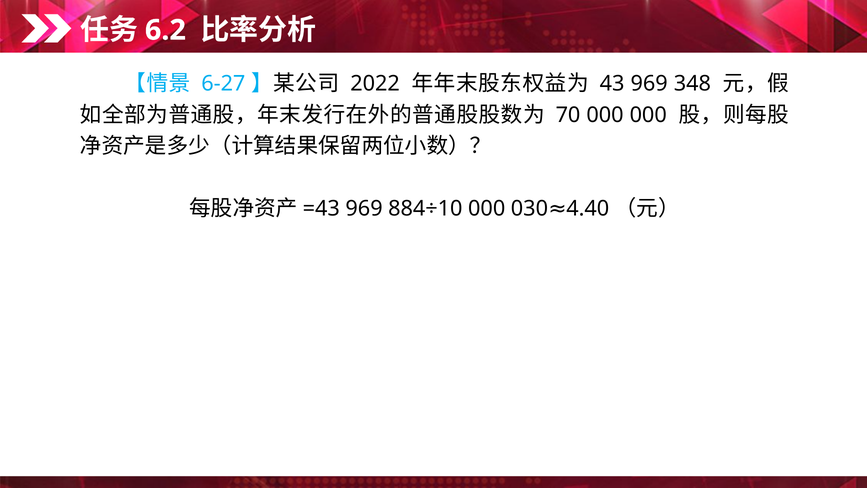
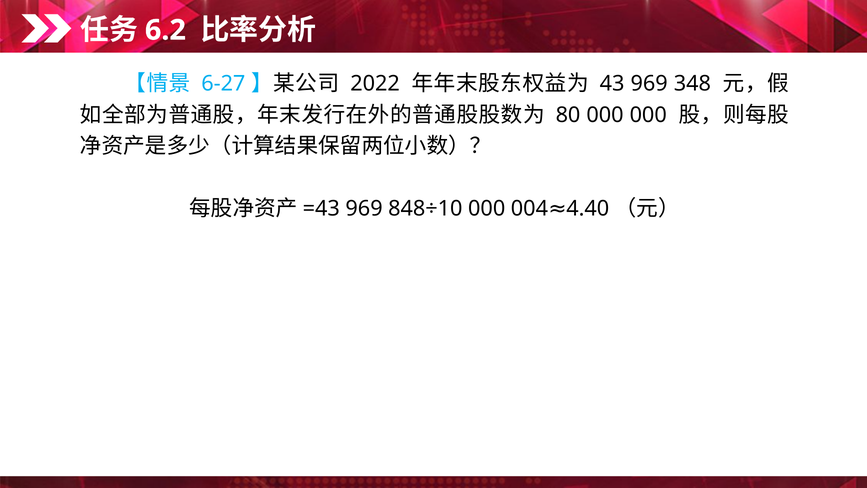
70: 70 -> 80 (568, 115)
884÷10: 884÷10 -> 848÷10 (425, 209)
030: 030 -> 004 (529, 209)
